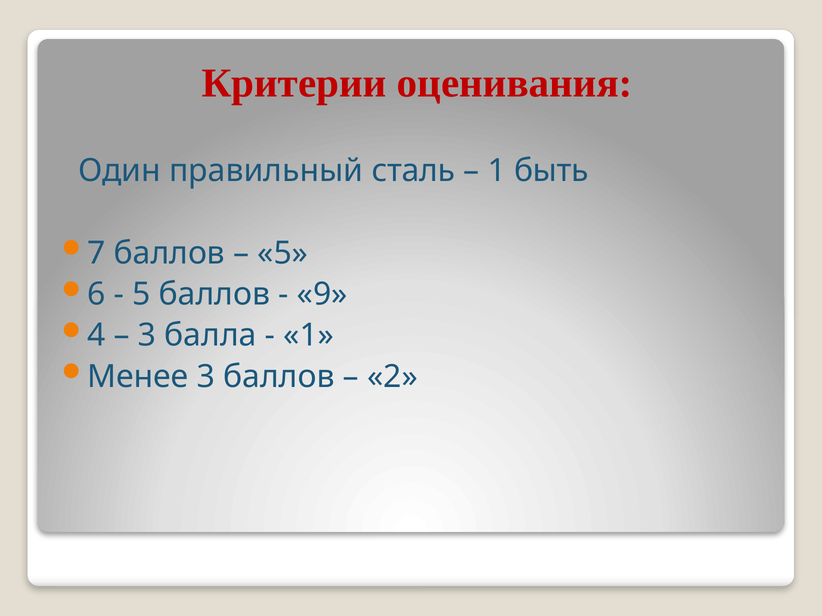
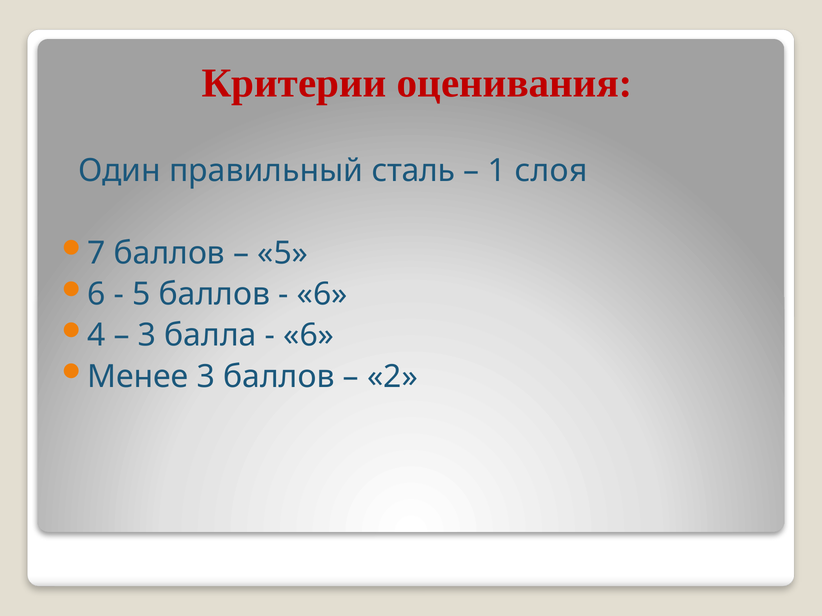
быть: быть -> слоя (551, 171)
9: 9 -> 6 (322, 294)
1: 1 -> 6 (309, 336)
